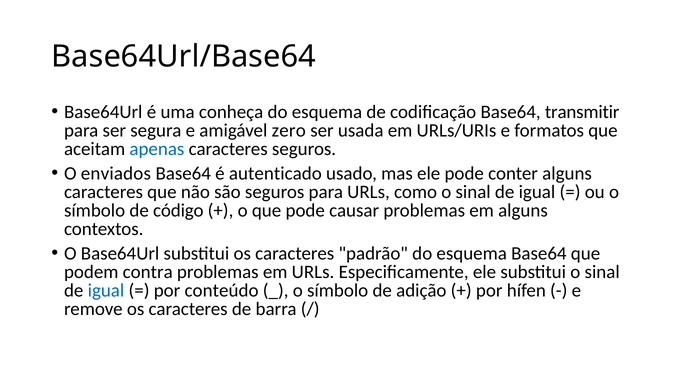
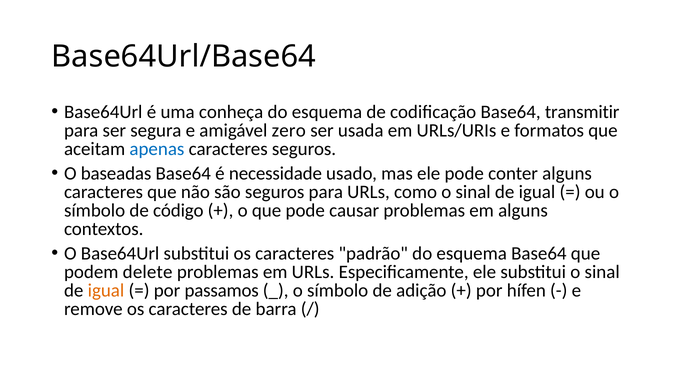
enviados: enviados -> baseadas (116, 174)
autenticado: autenticado -> necessidade (275, 174)
contra: contra -> delete (148, 272)
igual colour: blue -> orange (106, 291)
conteúdo: conteúdo -> passamos (222, 291)
